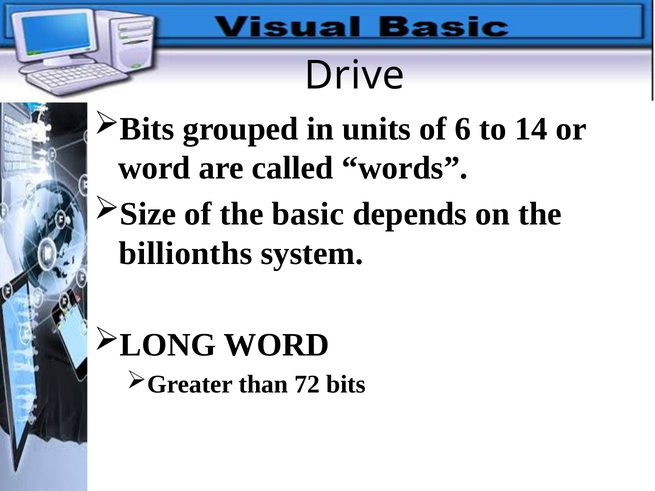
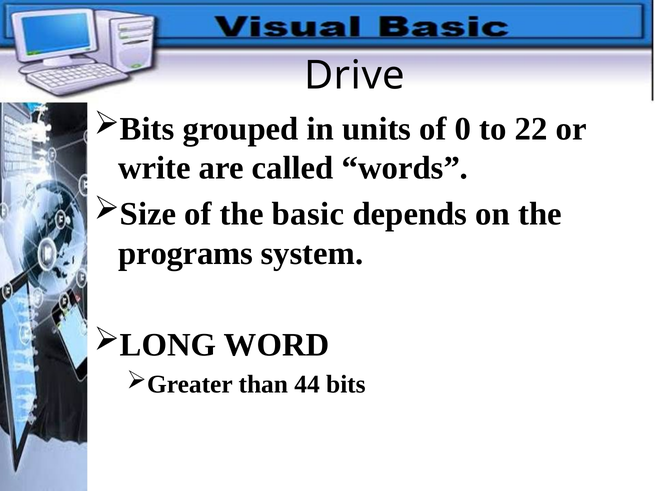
6: 6 -> 0 (463, 129)
14: 14 -> 22 (531, 129)
word: word -> write (155, 168)
billionths: billionths -> programs (186, 253)
72: 72 -> 44 (307, 385)
